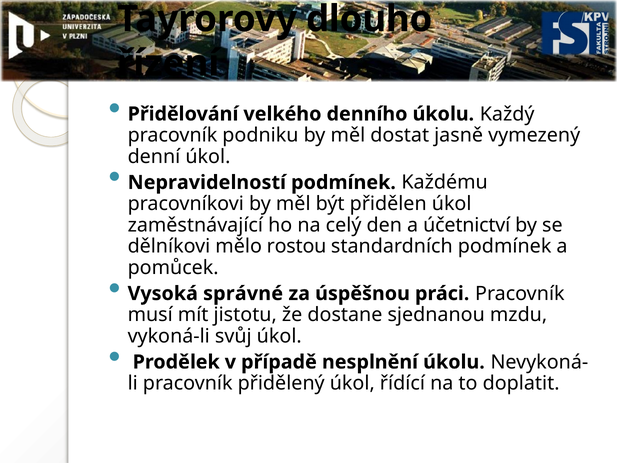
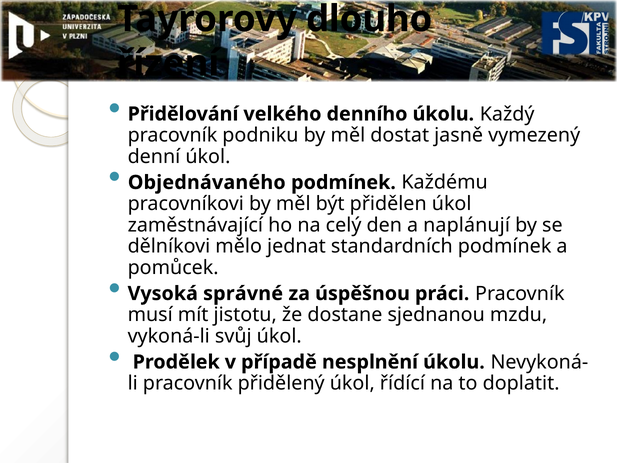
Nepravidelností: Nepravidelností -> Objednávaného (207, 182)
účetnictví: účetnictví -> naplánují (467, 225)
rostou: rostou -> jednat (296, 246)
